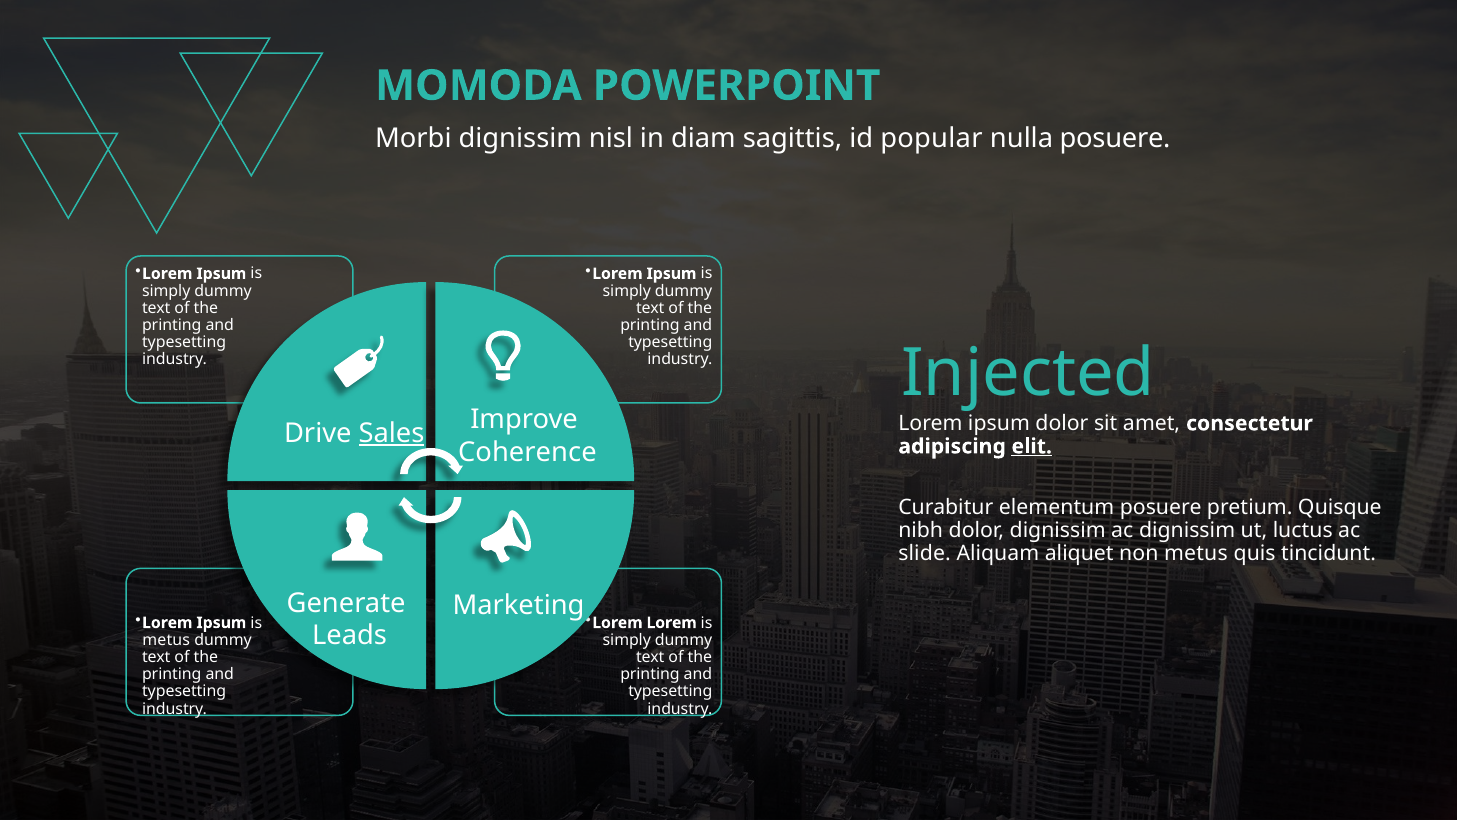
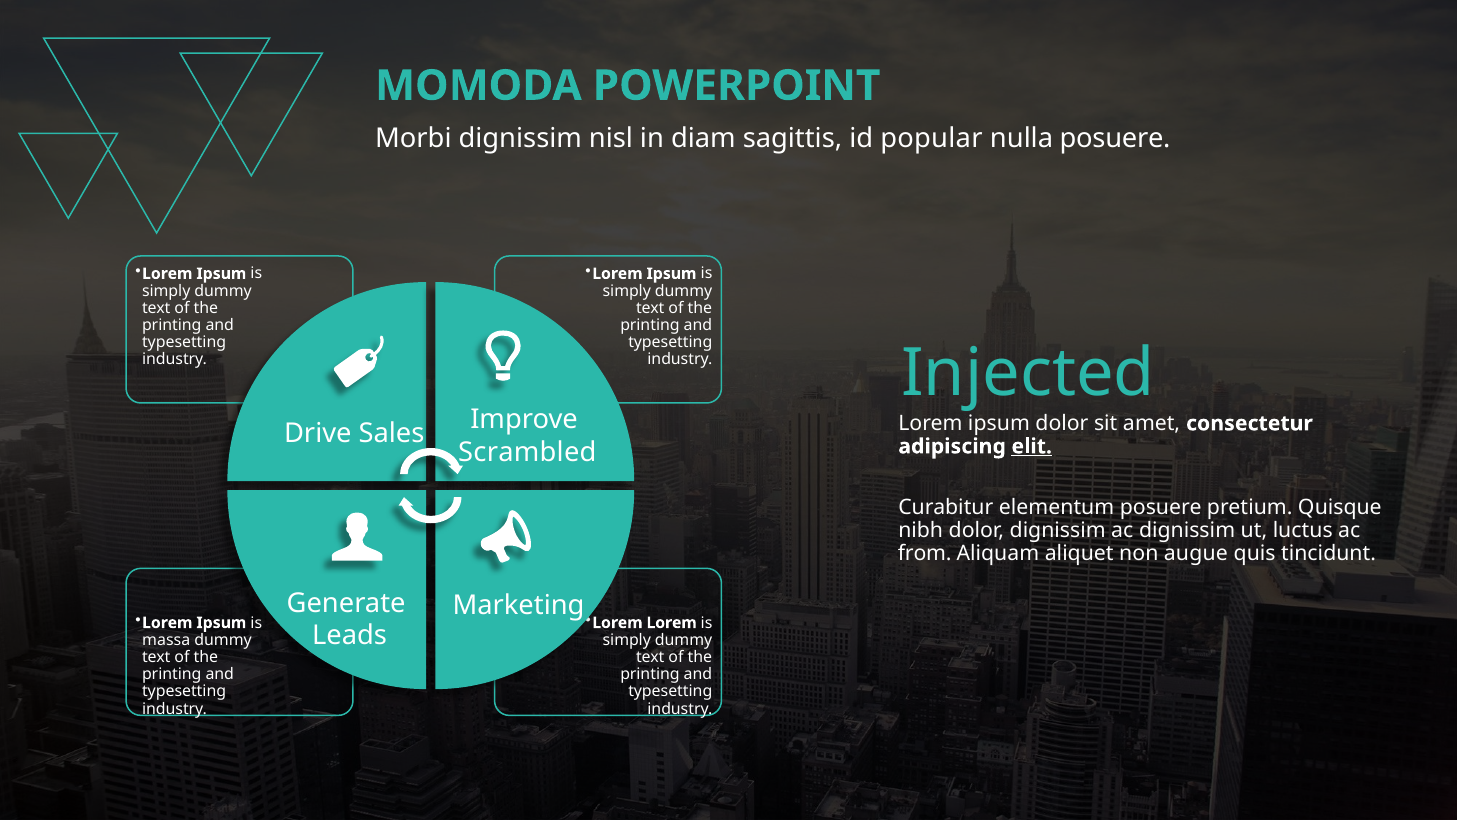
Sales underline: present -> none (391, 433)
Coherence: Coherence -> Scrambled (527, 452)
slide: slide -> from (925, 553)
non metus: metus -> augue (1196, 553)
metus: metus -> massa (166, 640)
